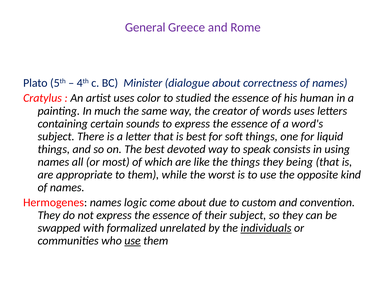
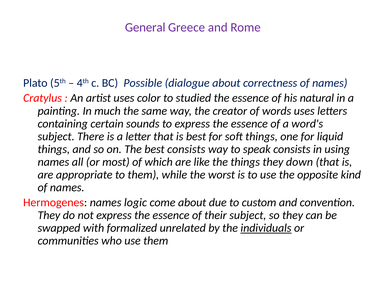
Minister: Minister -> Possible (143, 83)
human: human -> natural (317, 98)
best devoted: devoted -> consists (186, 149)
being: being -> down (300, 162)
use underline: present -> none (133, 240)
